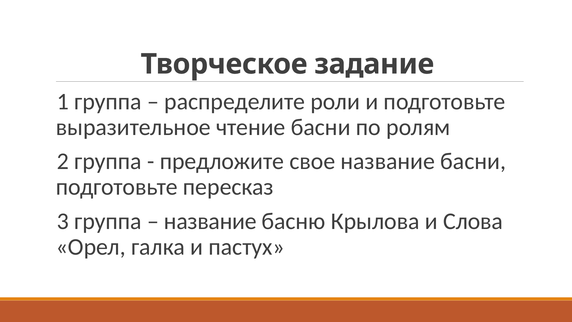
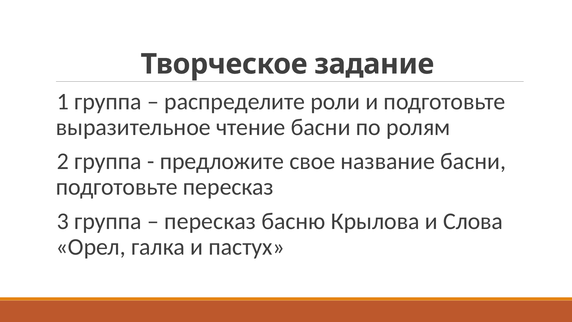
название: название -> пересказ (210, 221)
